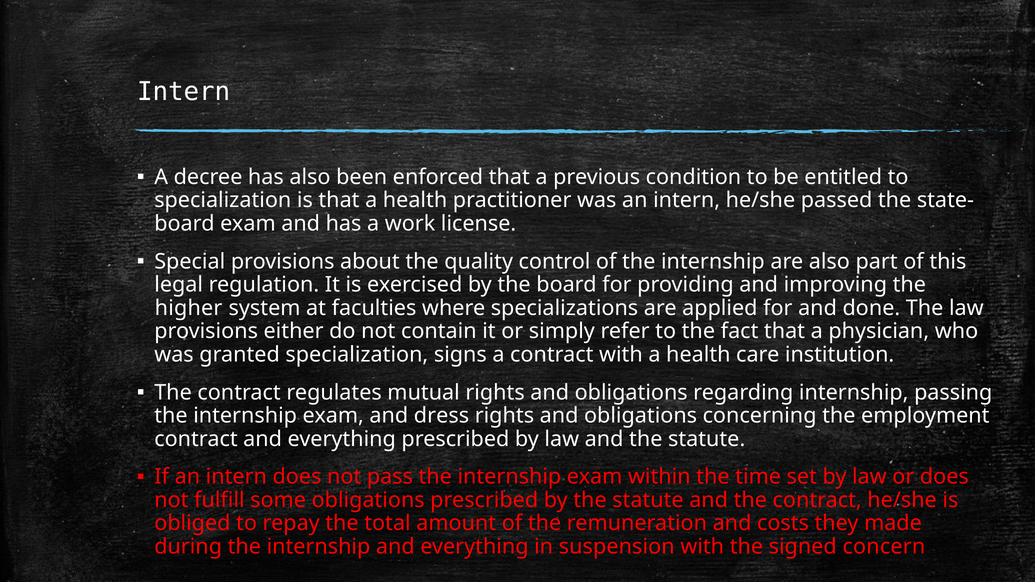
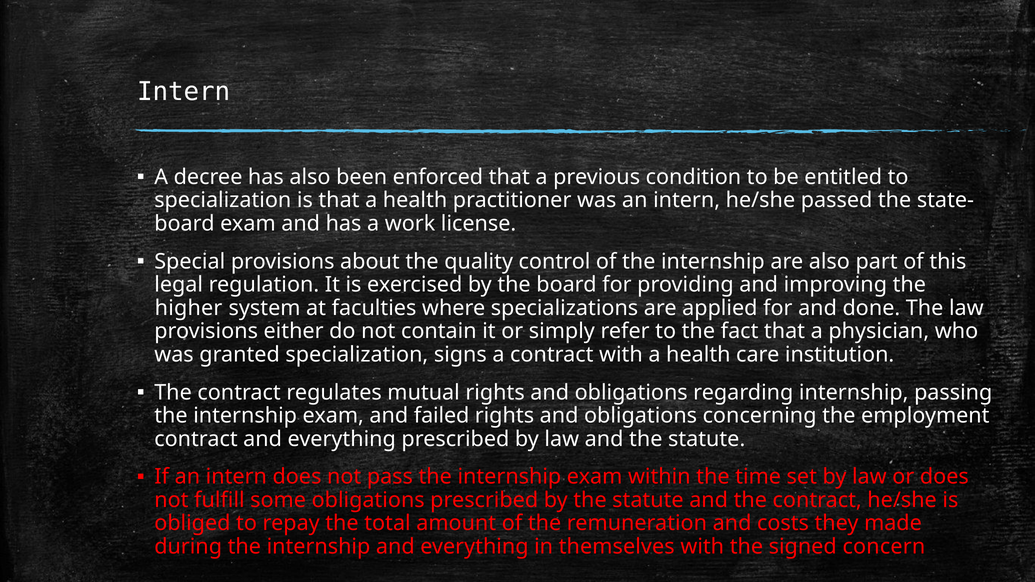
dress: dress -> failed (442, 416)
suspension: suspension -> themselves (617, 547)
